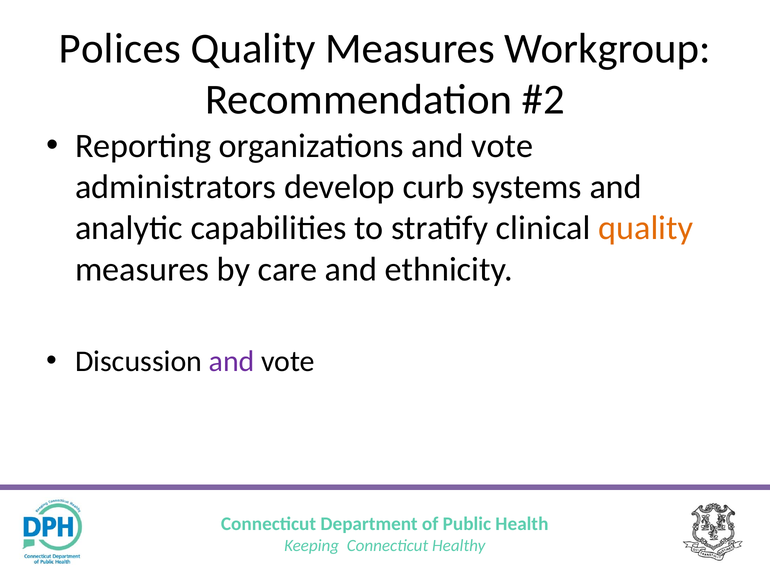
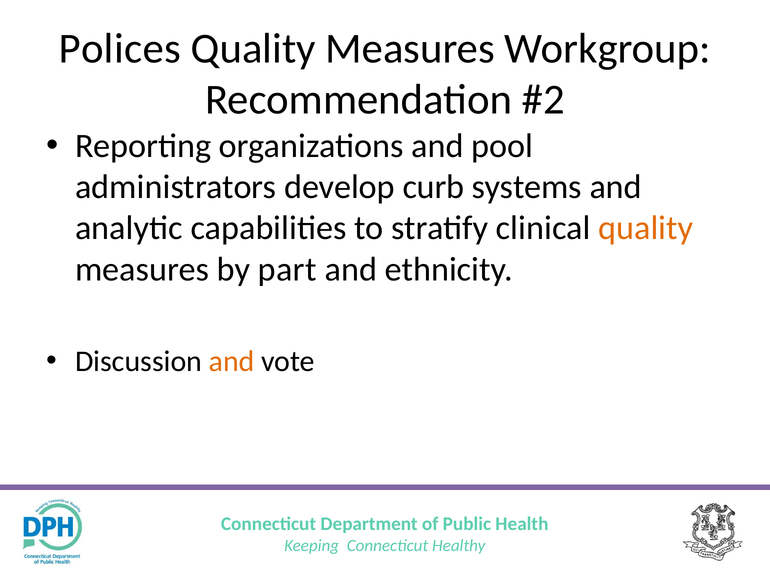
organizations and vote: vote -> pool (502, 146)
care: care -> part (287, 270)
and colour: purple -> orange (232, 362)
